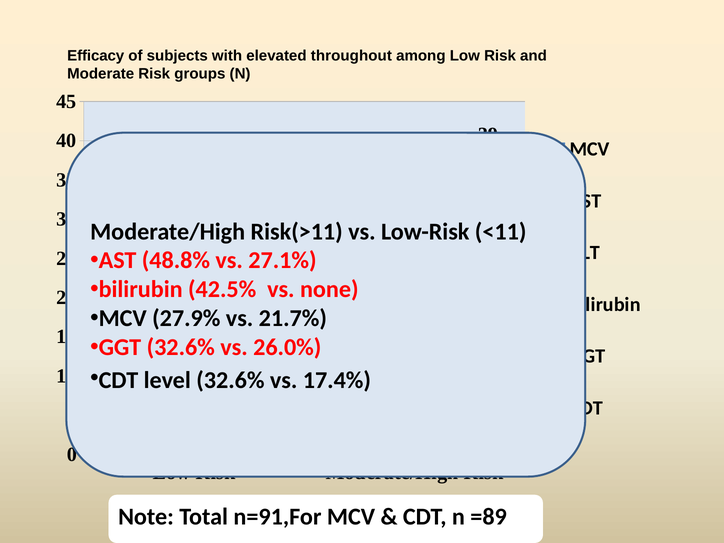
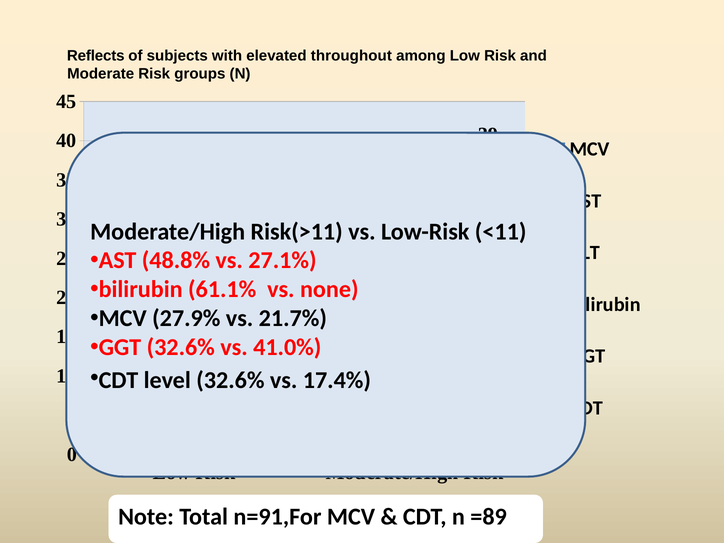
Efficacy: Efficacy -> Reflects (96, 56)
42.5%: 42.5% -> 61.1% (222, 289)
26.0%: 26.0% -> 41.0% (287, 347)
